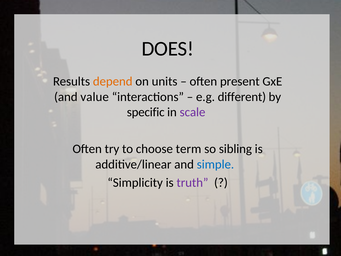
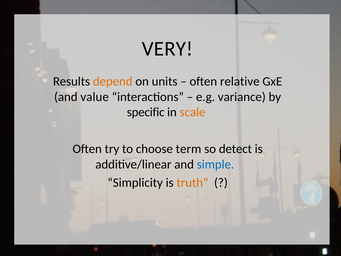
DOES: DOES -> VERY (167, 49)
present: present -> relative (240, 81)
different: different -> variance (242, 97)
scale colour: purple -> orange (193, 112)
sibling: sibling -> detect (235, 149)
truth colour: purple -> orange (192, 183)
